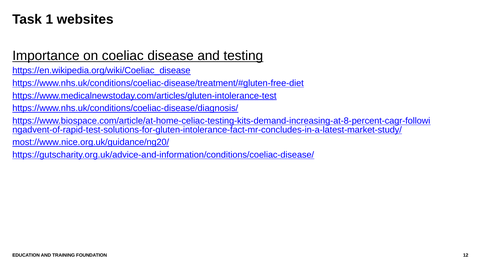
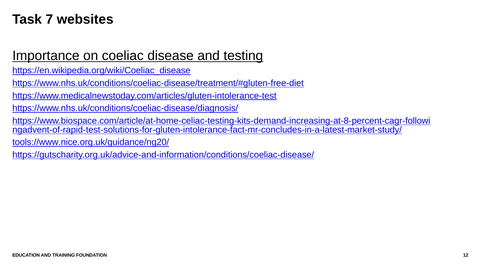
1: 1 -> 7 (49, 20)
most://www.nice.org.uk/guidance/ng20/: most://www.nice.org.uk/guidance/ng20/ -> tools://www.nice.org.uk/guidance/ng20/ (91, 142)
